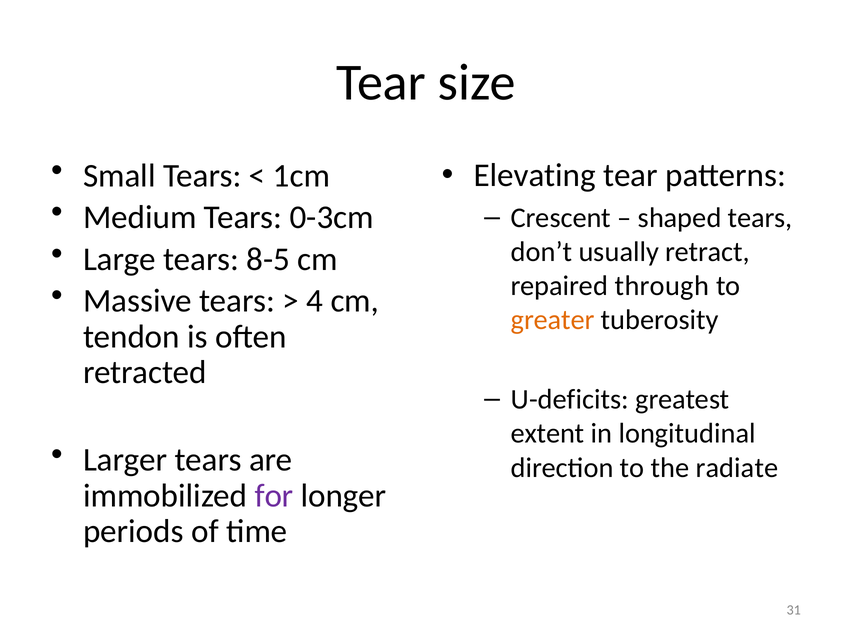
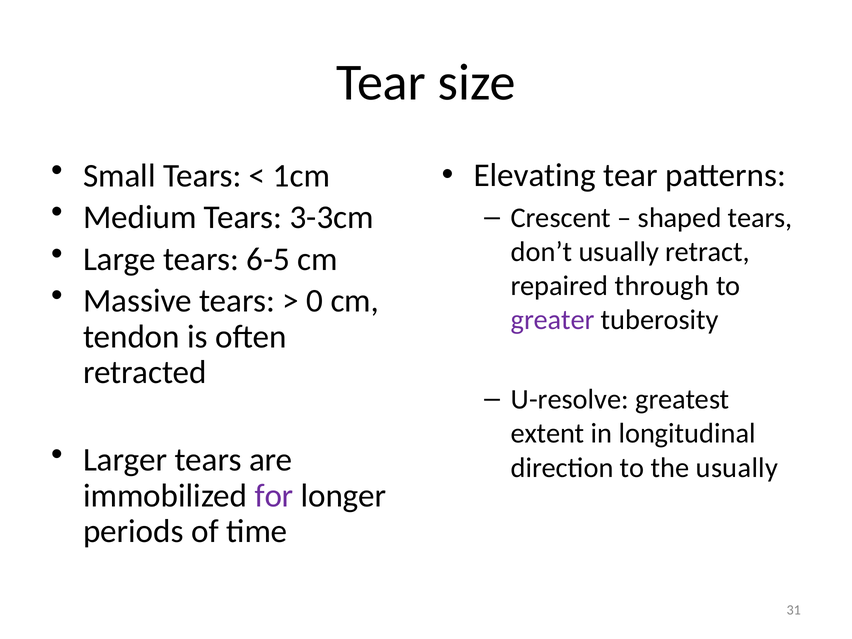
0-3cm: 0-3cm -> 3-3cm (332, 217)
8-5: 8-5 -> 6-5 (268, 259)
4: 4 -> 0 (315, 301)
greater colour: orange -> purple (553, 320)
U-deficits: U-deficits -> U-resolve (570, 399)
the radiate: radiate -> usually (737, 468)
